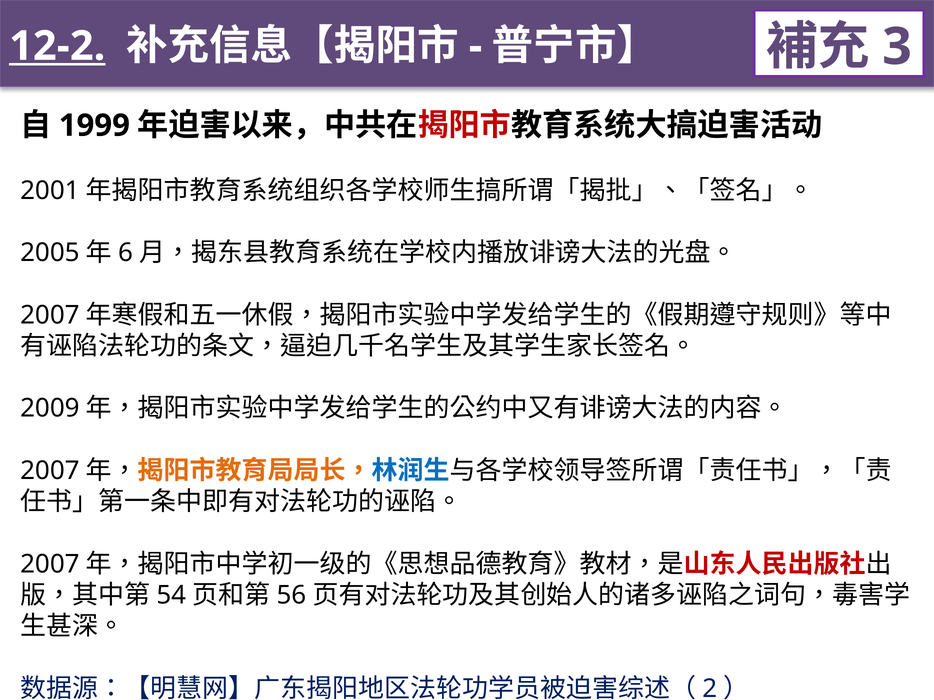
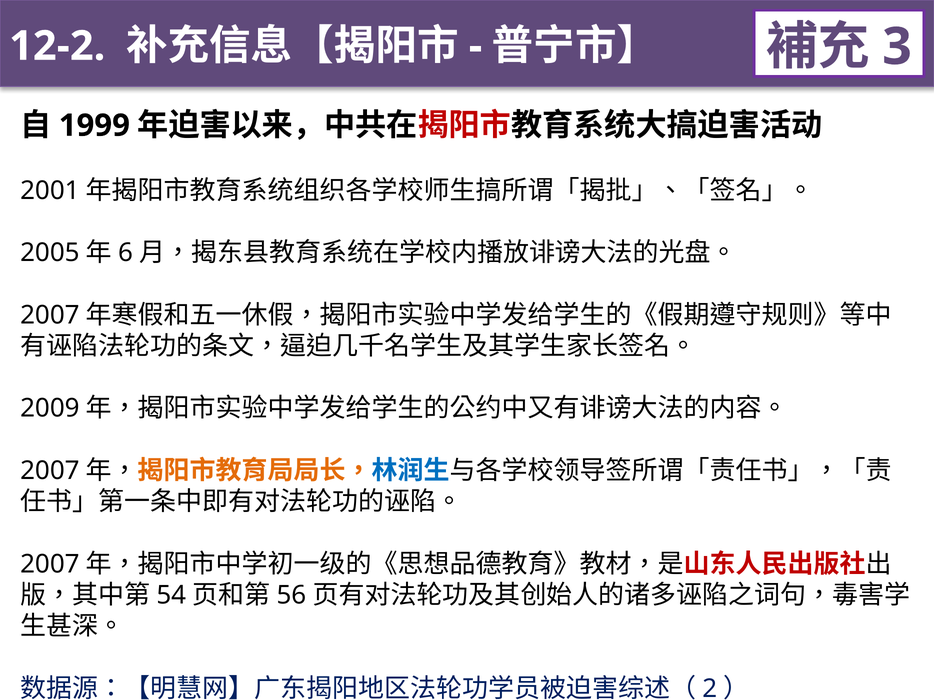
12-2 underline: present -> none (57, 46)
